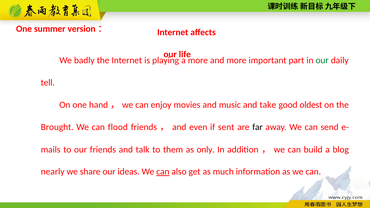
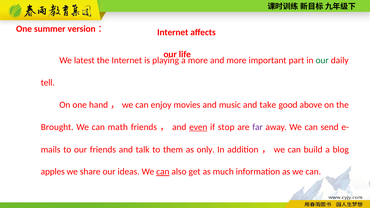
badly: badly -> latest (84, 60)
oldest: oldest -> above (311, 105)
flood: flood -> math (118, 127)
even underline: none -> present (198, 127)
sent: sent -> stop (226, 127)
far colour: black -> purple (258, 127)
nearly: nearly -> apples (53, 172)
